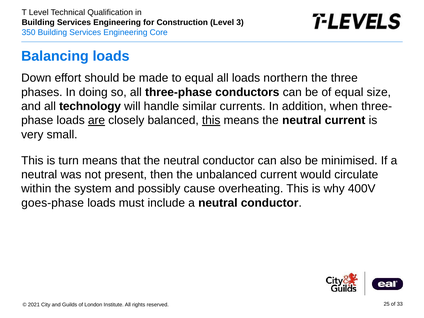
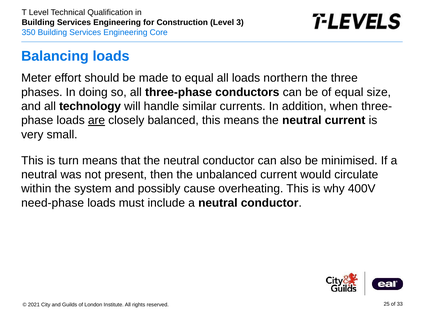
Down: Down -> Meter (36, 78)
this underline: present -> none (211, 120)
goes-phase: goes-phase -> need-phase (53, 203)
